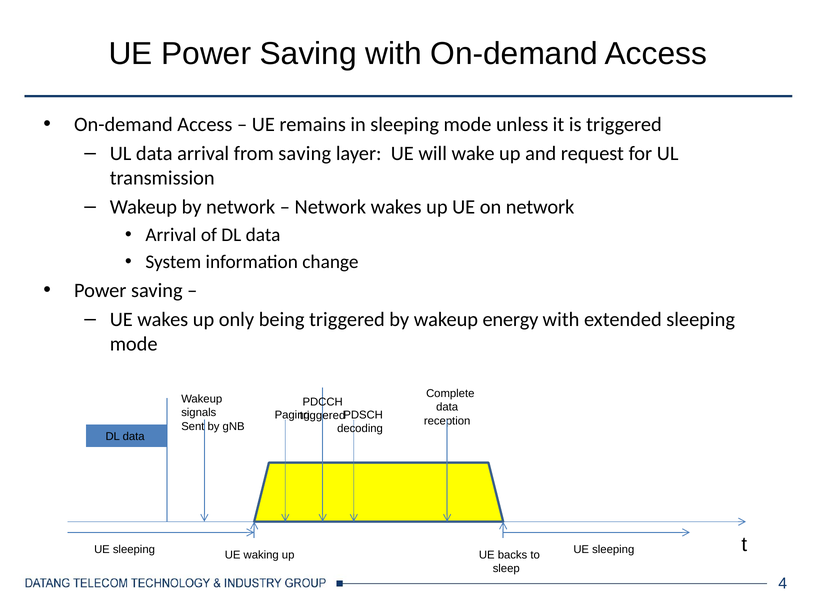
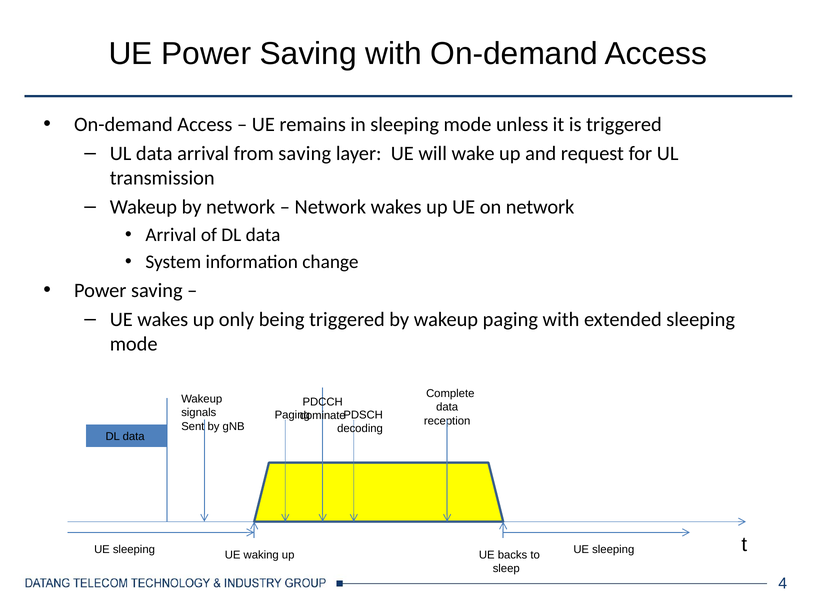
wakeup energy: energy -> paging (510, 319)
triggered: triggered -> dominate (323, 416)
